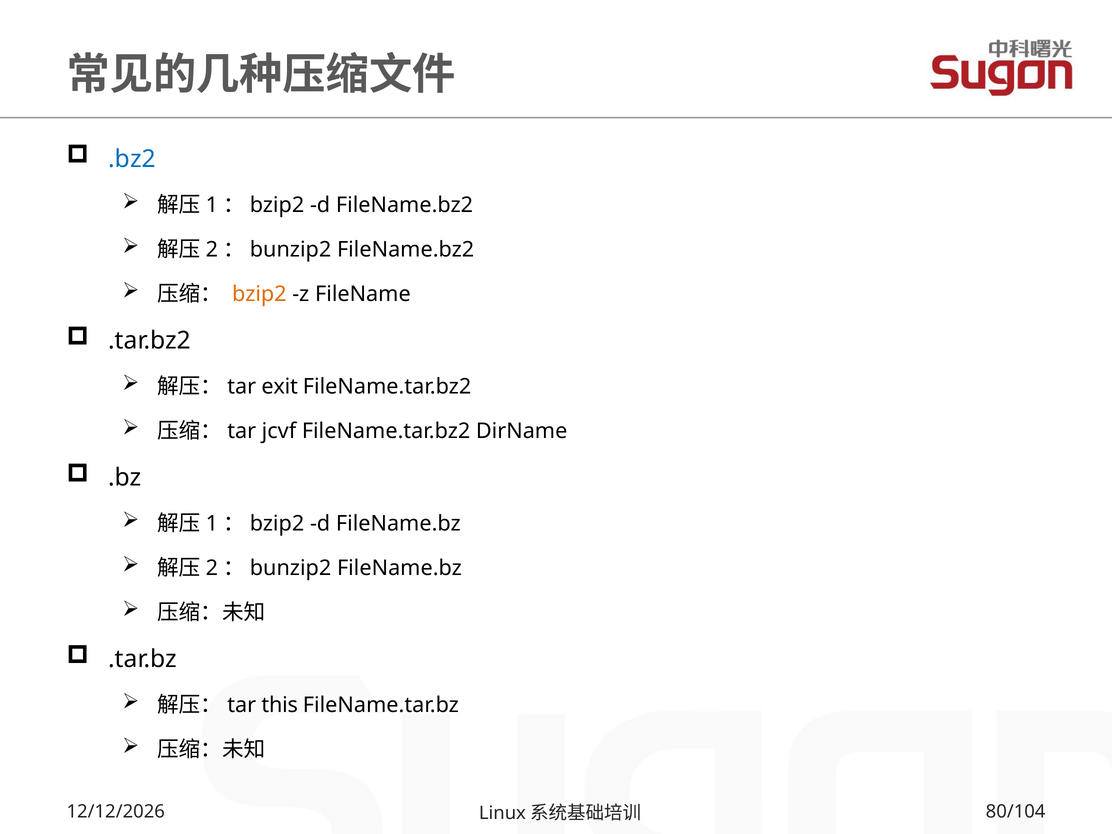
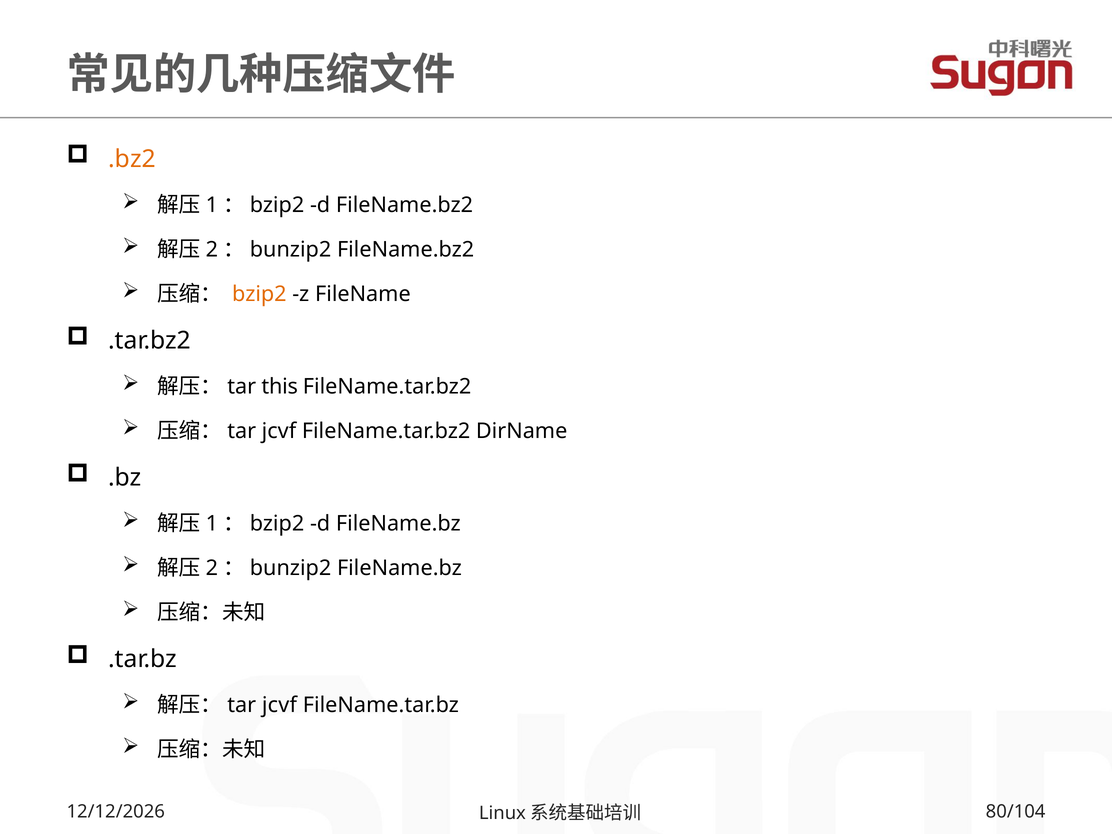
.bz2 colour: blue -> orange (132, 159)
exit: exit -> this (280, 387)
this: this -> jcvf (279, 705)
